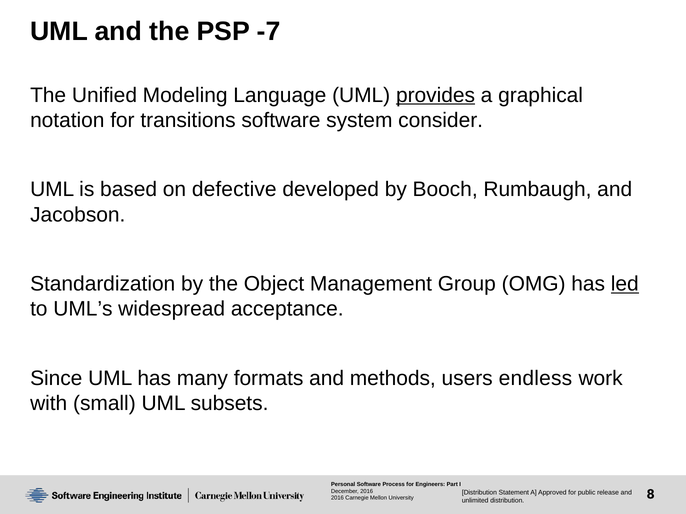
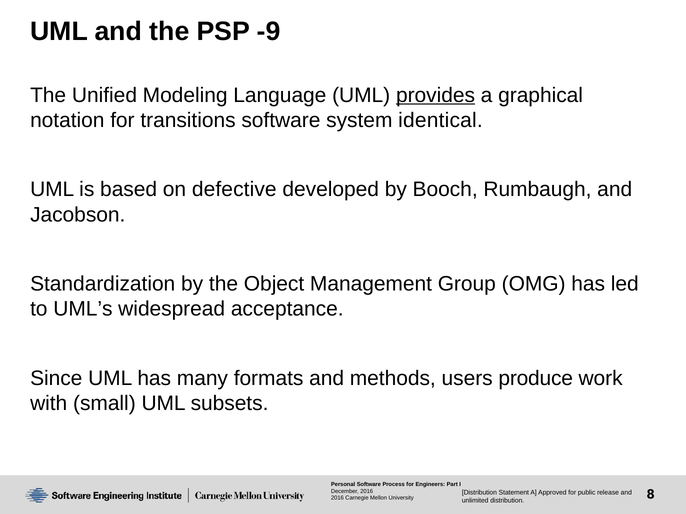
-7: -7 -> -9 (269, 31)
consider: consider -> identical (440, 120)
led underline: present -> none (625, 284)
endless: endless -> produce (536, 379)
